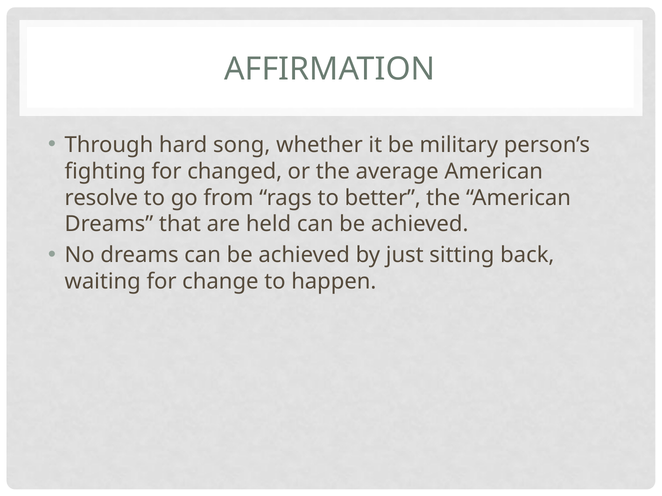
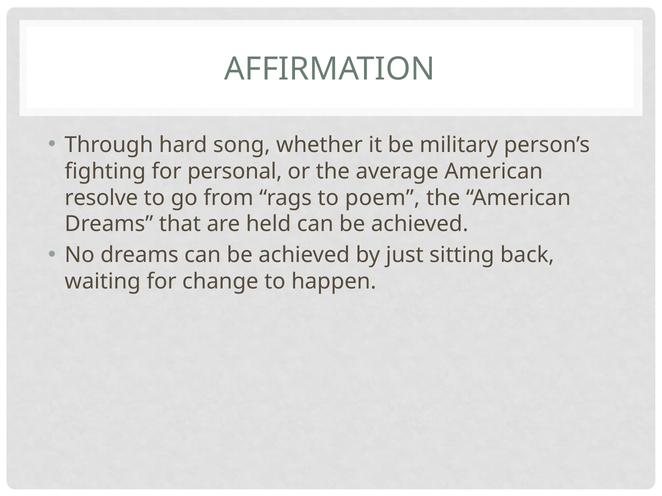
changed: changed -> personal (235, 171)
better: better -> poem (382, 198)
